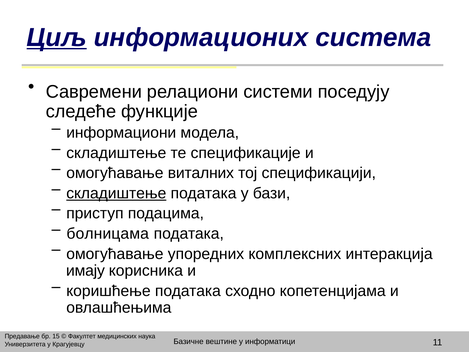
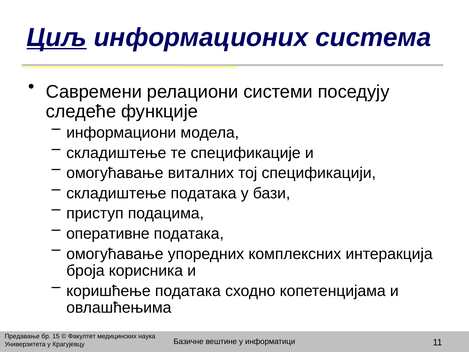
складиштење underline: present -> none (116, 193)
болницама: болницама -> оперативне (108, 234)
имају: имају -> броја (85, 271)
